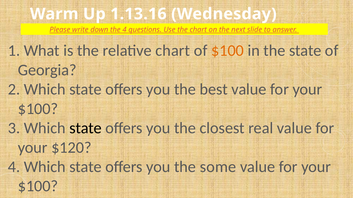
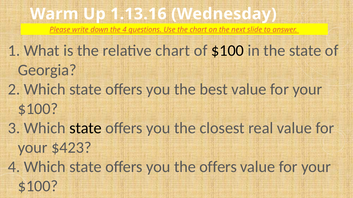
$100 colour: orange -> black (228, 51)
$120: $120 -> $423 (71, 148)
the some: some -> offers (218, 167)
